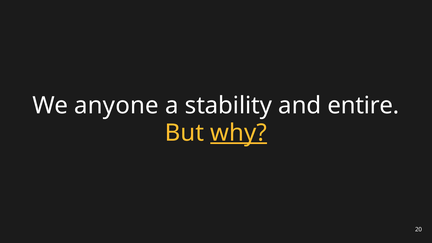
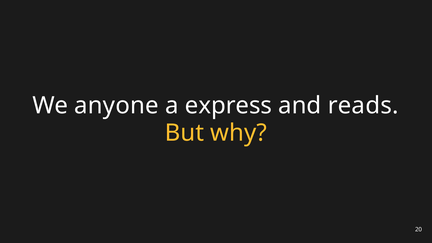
stability: stability -> express (228, 105)
entire: entire -> reads (363, 105)
why underline: present -> none (239, 133)
